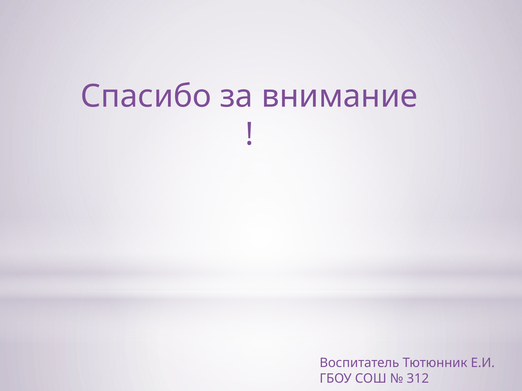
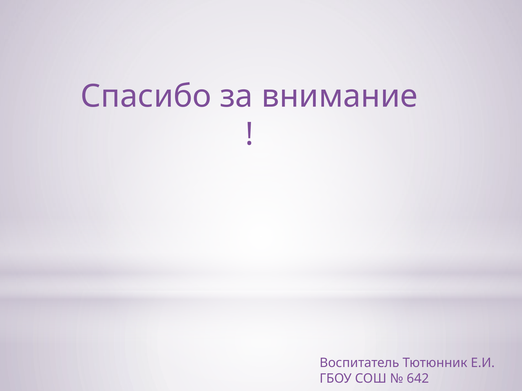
312: 312 -> 642 (418, 379)
